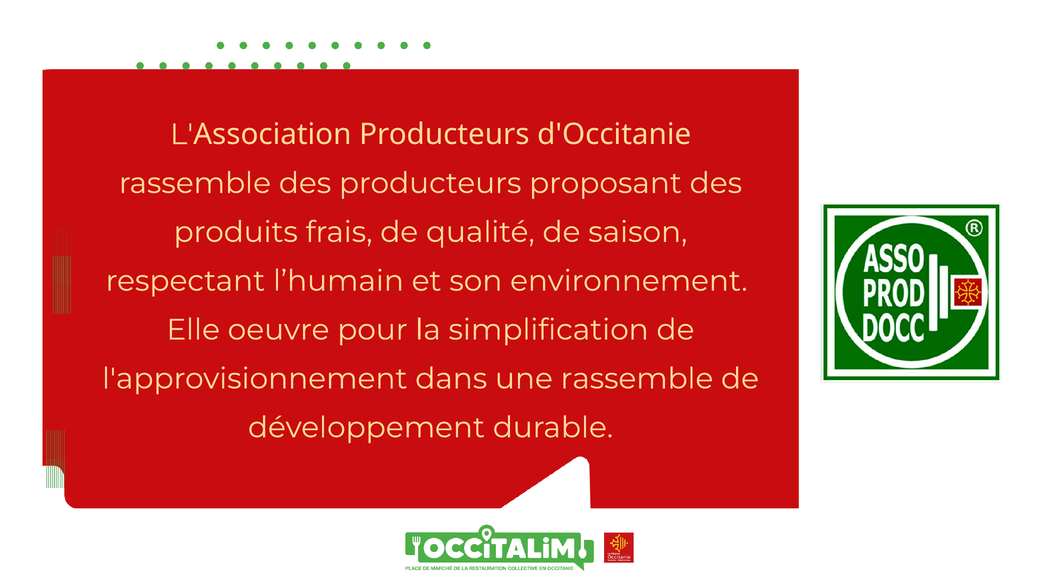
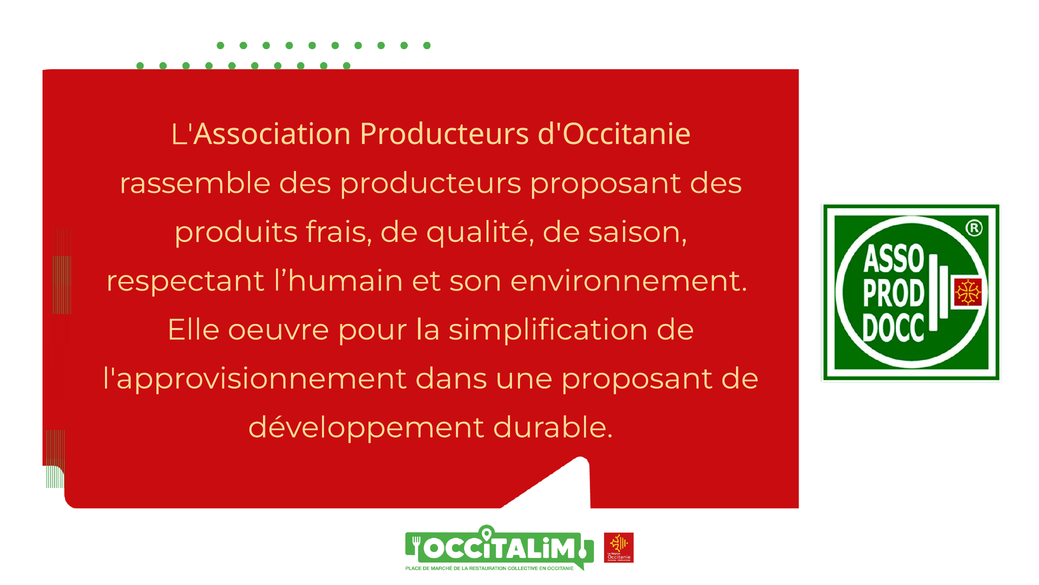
une rassemble: rassemble -> proposant (637, 378)
